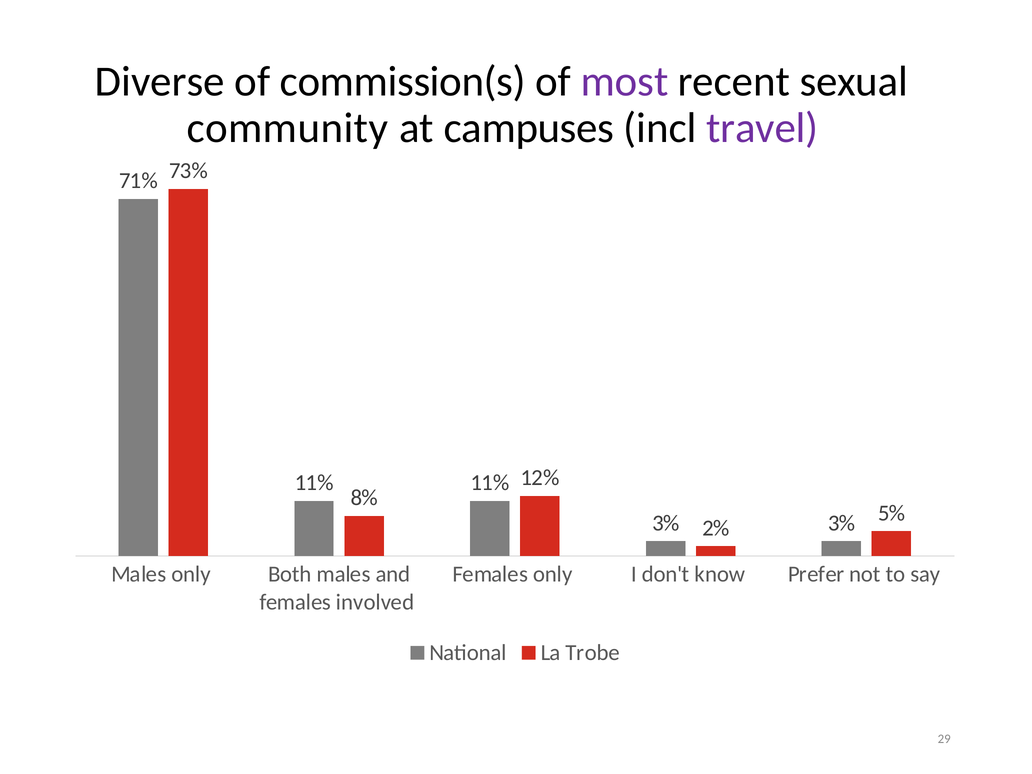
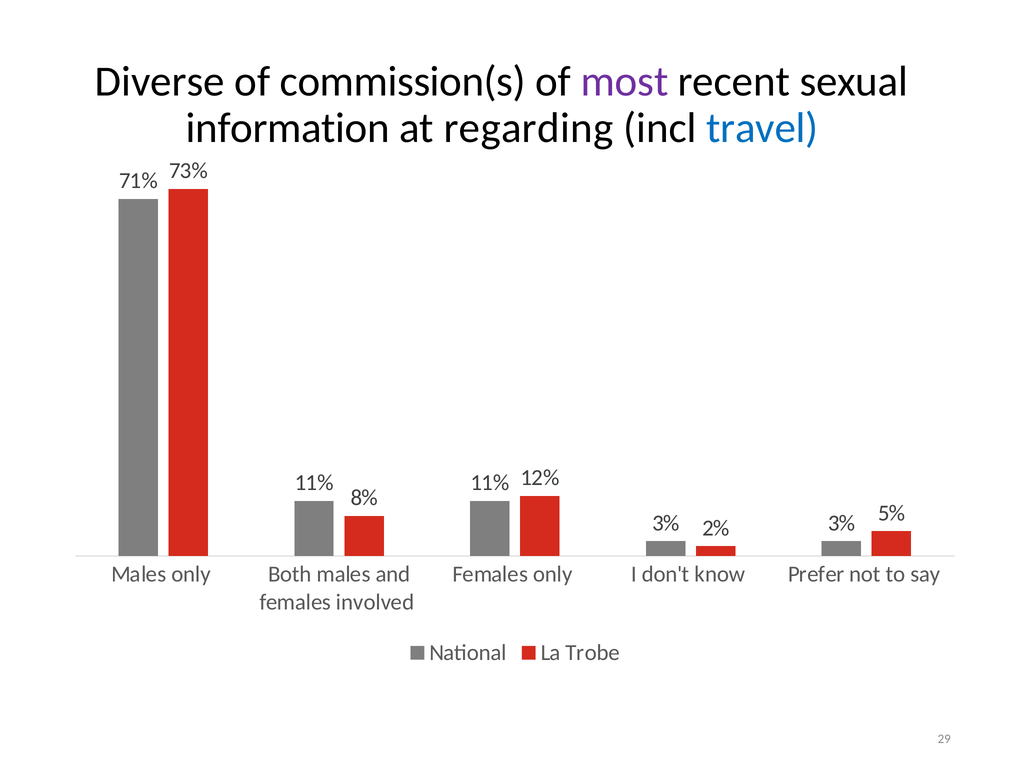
community: community -> information (288, 128)
campuses: campuses -> regarding (528, 128)
travel colour: purple -> blue (762, 128)
